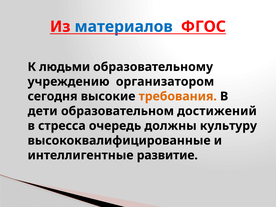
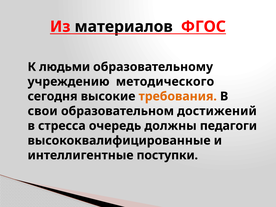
материалов colour: blue -> black (124, 27)
организатором: организатором -> методического (165, 82)
дети: дети -> свои (43, 111)
культуру: культуру -> педагоги (228, 126)
развитие: развитие -> поступки (167, 155)
